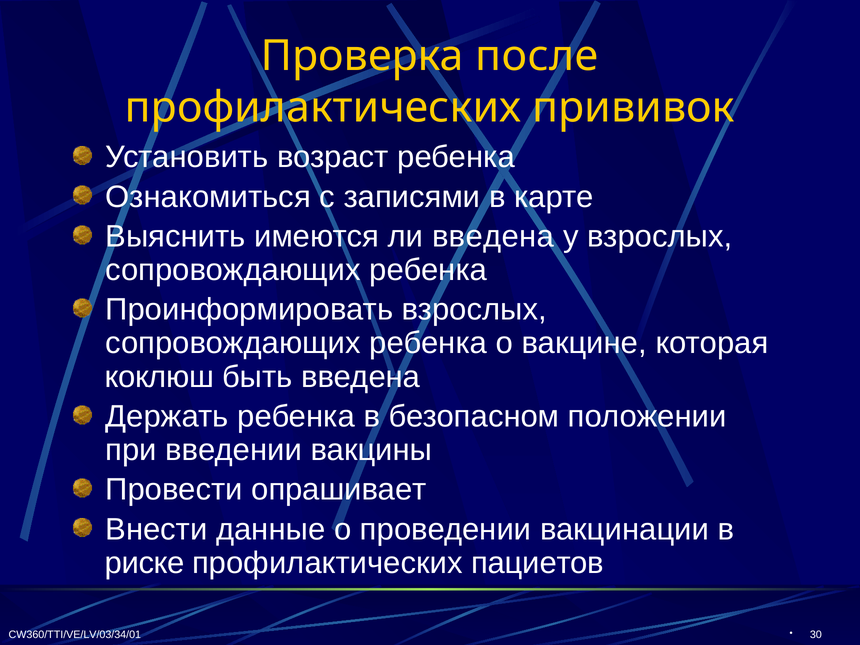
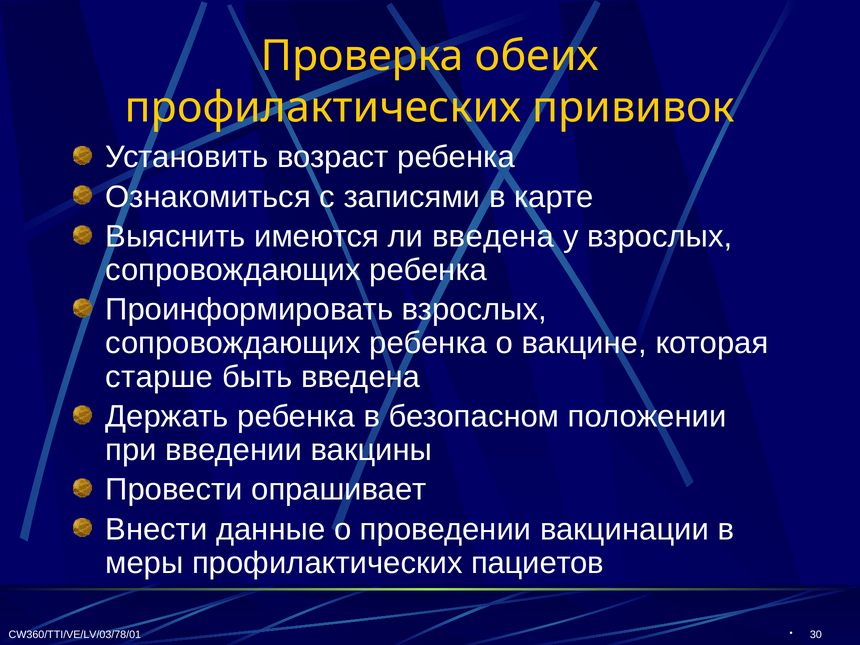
после: после -> обеих (537, 56)
коклюш: коклюш -> старше (159, 377)
риске: риске -> меры (144, 563)
CW360/TTI/VE/LV/03/34/01: CW360/TTI/VE/LV/03/34/01 -> CW360/TTI/VE/LV/03/78/01 (75, 635)
